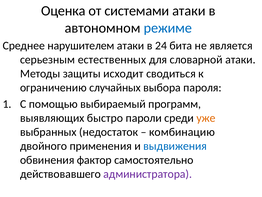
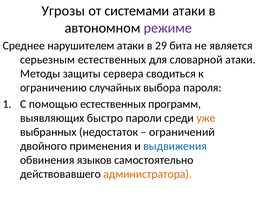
Оценка: Оценка -> Угрозы (63, 11)
режиме colour: blue -> purple (168, 28)
24: 24 -> 29 (161, 45)
исходит: исходит -> сервера (123, 73)
помощью выбираемый: выбираемый -> естественных (113, 104)
комбинацию: комбинацию -> ограничений (182, 132)
фактор: фактор -> языков (94, 160)
администратора colour: purple -> orange (148, 174)
